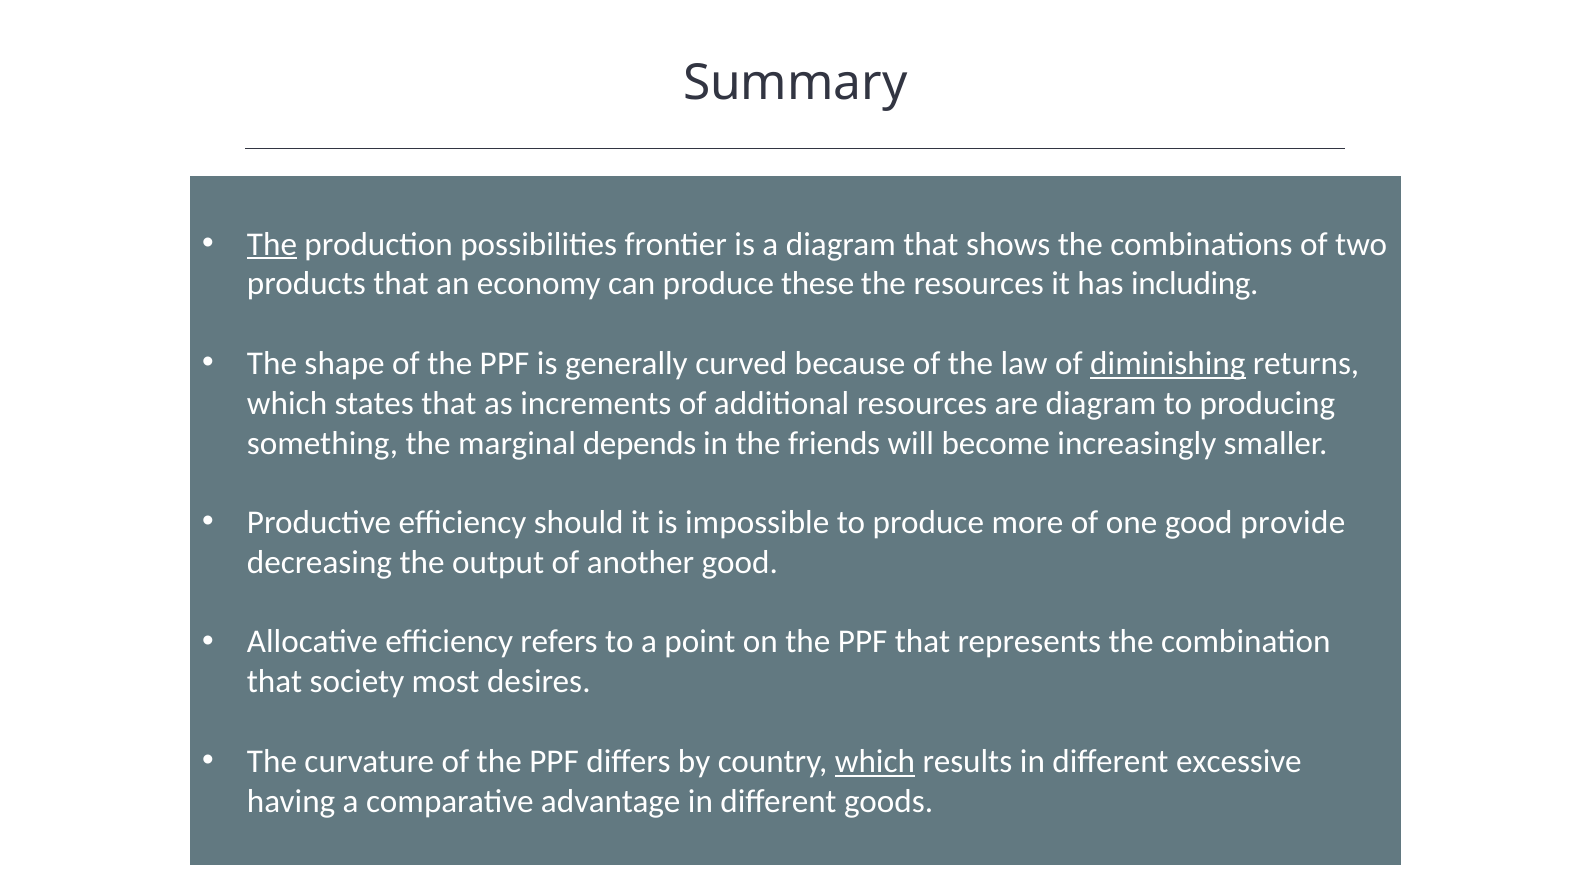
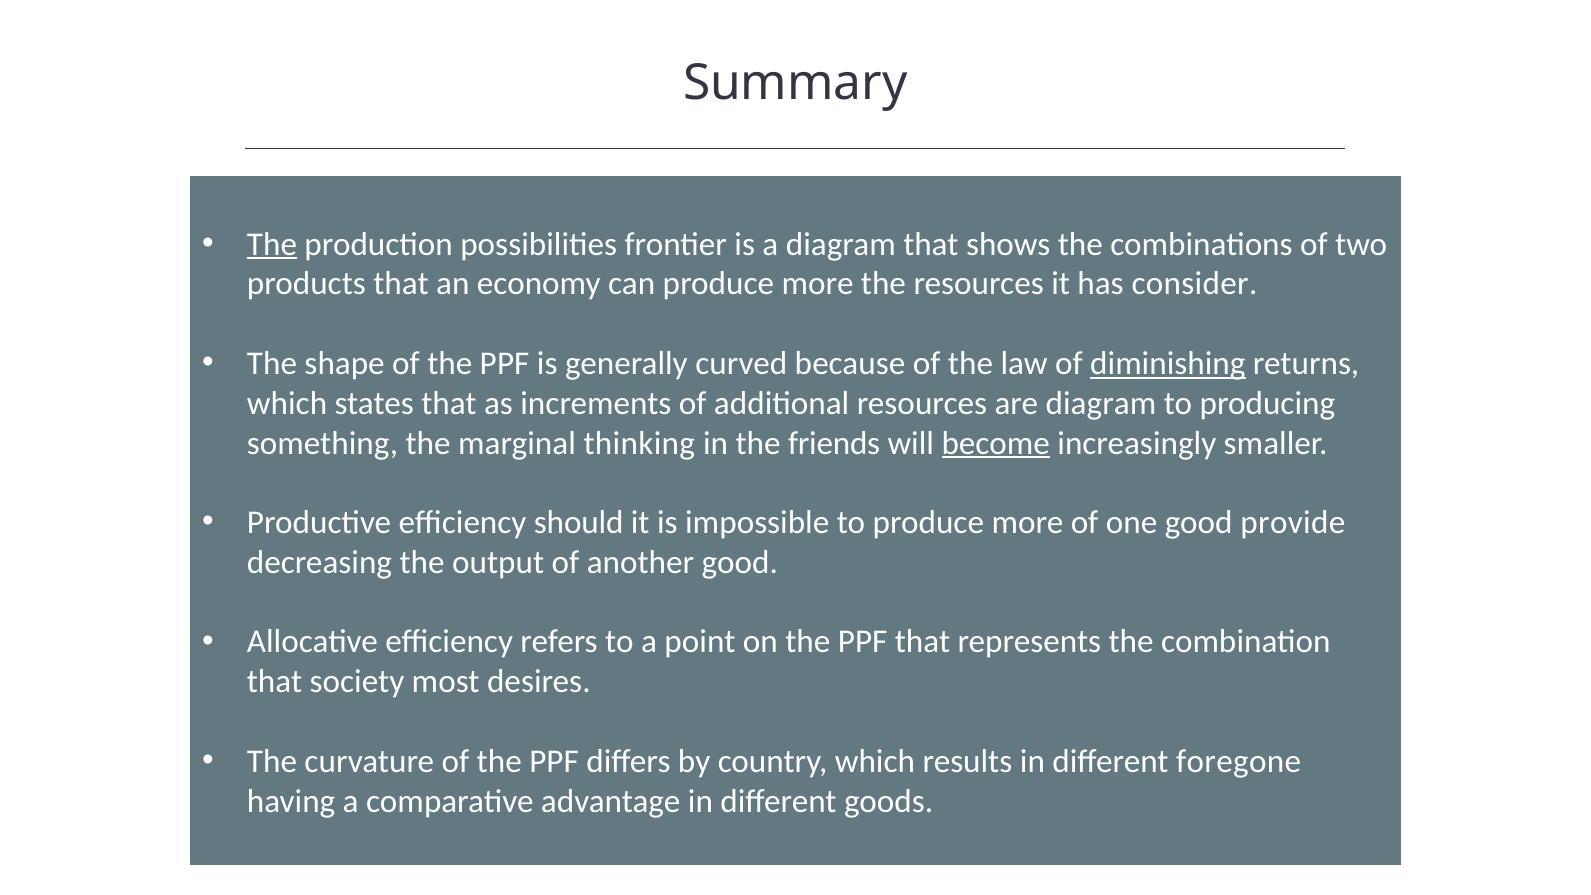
can produce these: these -> more (818, 284)
including: including -> consider (1195, 284)
depends: depends -> thinking (639, 443)
become underline: none -> present (996, 443)
which underline: present -> none (875, 761)
excessive: excessive -> foregone (1239, 761)
